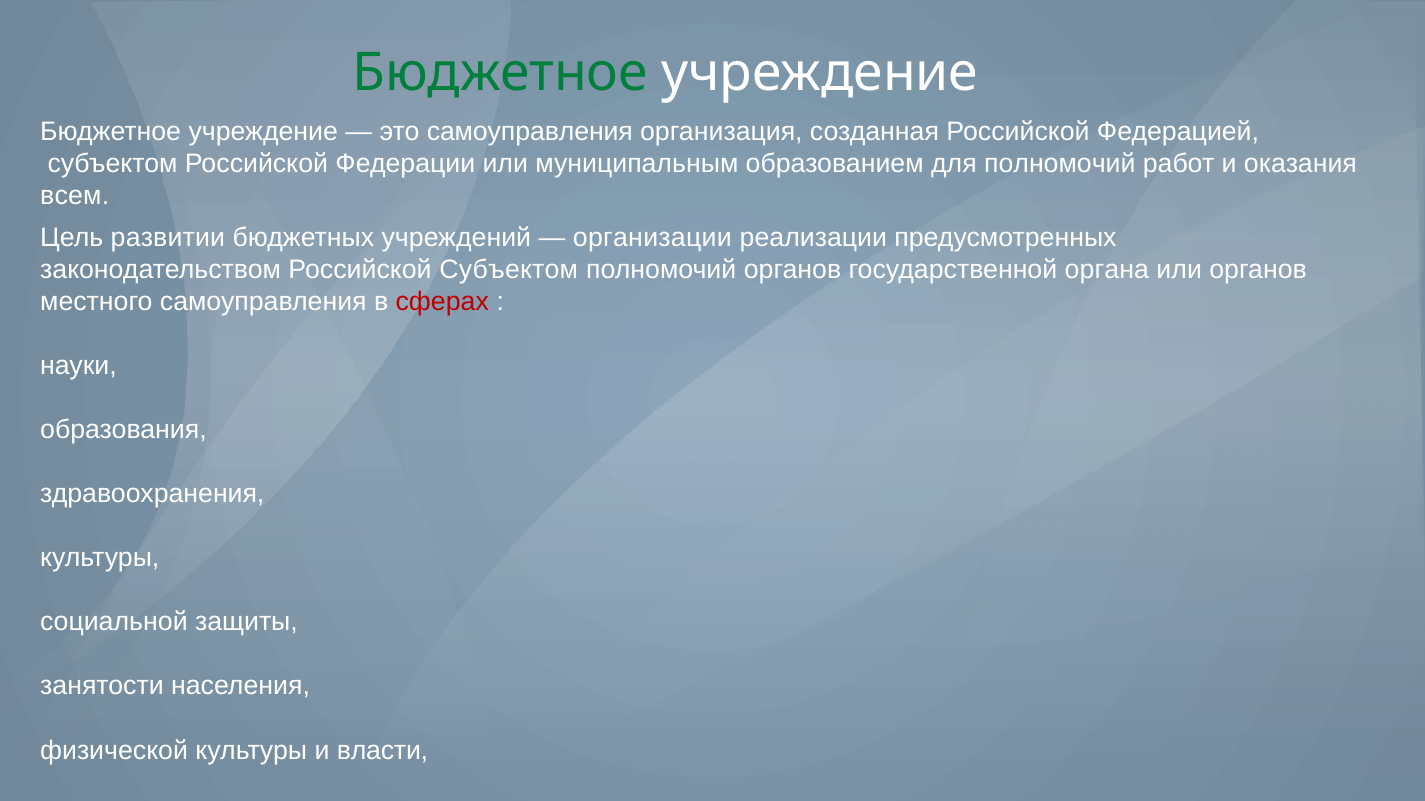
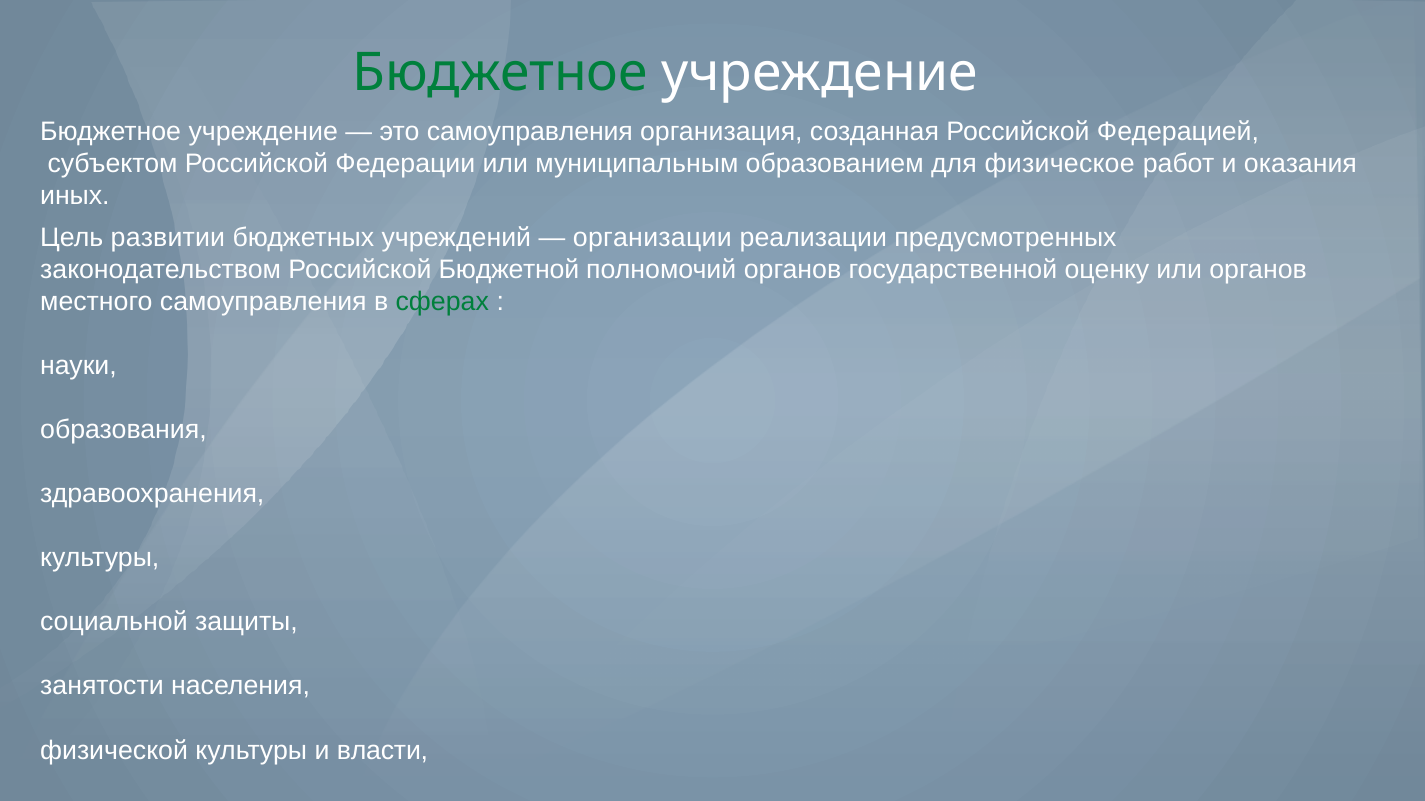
для полномочий: полномочий -> физическое (1060, 164)
всем: всем -> иных (75, 196)
Российской Субъектом: Субъектом -> Бюджетной (509, 270)
органа: органа -> оценку (1107, 270)
сферах colour: red -> green (442, 302)
